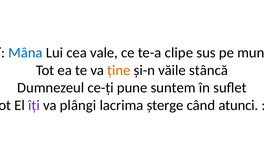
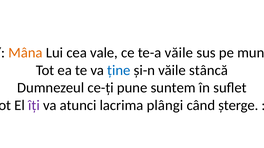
Mâna colour: blue -> orange (25, 53)
te-a clipe: clipe -> văile (179, 53)
ține colour: orange -> blue (119, 70)
plângi: plângi -> atunci (78, 106)
șterge: șterge -> plângi (165, 106)
atunci: atunci -> șterge (238, 106)
